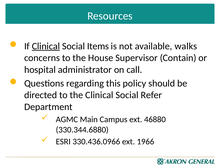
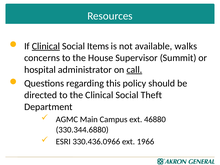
Contain: Contain -> Summit (178, 58)
call underline: none -> present (134, 70)
Refer: Refer -> Theft (151, 95)
